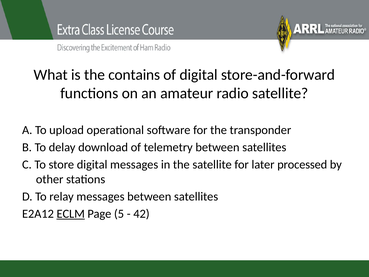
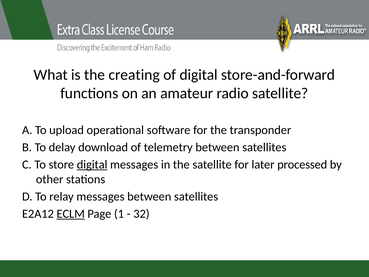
contains: contains -> creating (134, 75)
digital underline: none -> present (92, 164)
5: 5 -> 1 (119, 214)
42: 42 -> 32 (141, 214)
